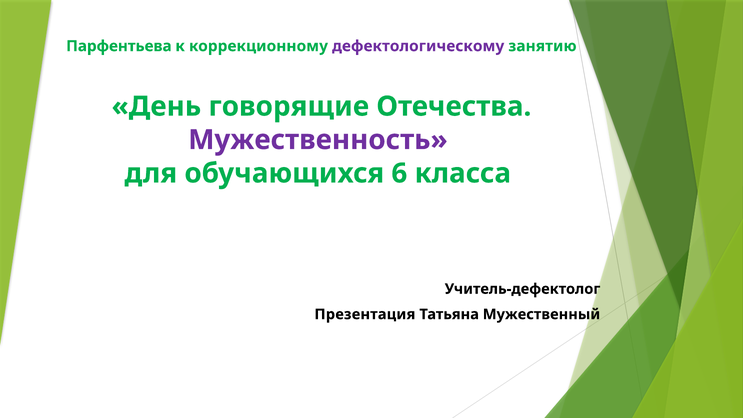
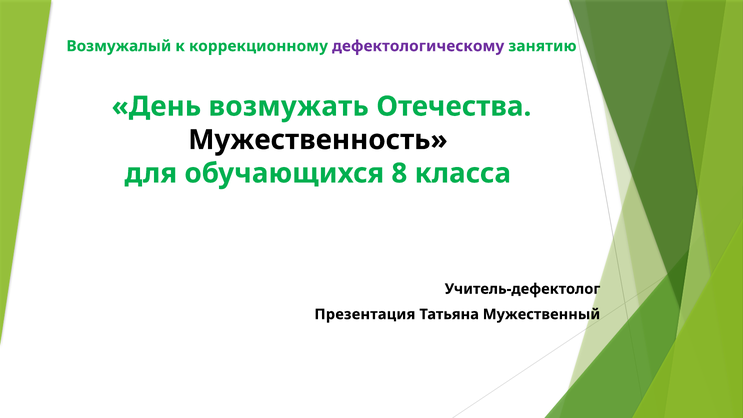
Парфентьева: Парфентьева -> Возмужалый (119, 46)
говорящие: говорящие -> возмужать (289, 106)
Мужественность colour: purple -> black (318, 140)
6: 6 -> 8 (399, 173)
